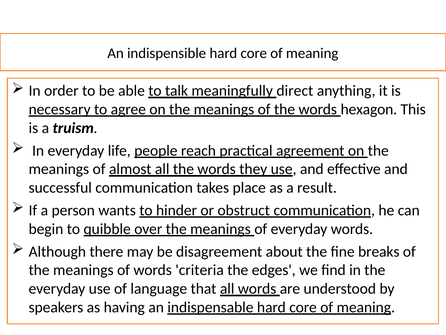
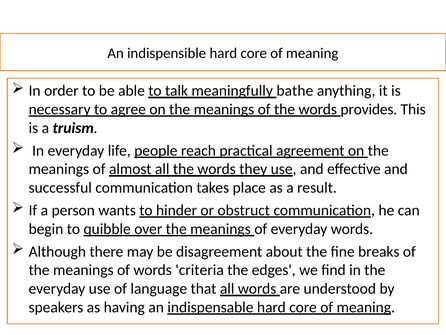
direct: direct -> bathe (295, 91)
hexagon: hexagon -> provides (369, 109)
